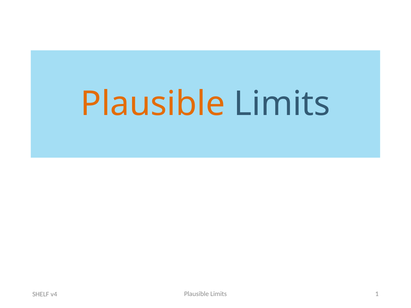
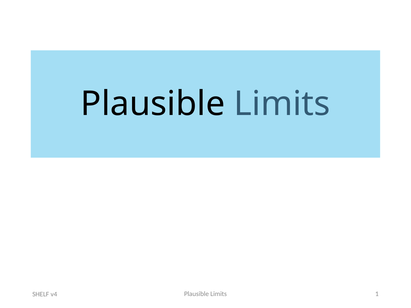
Plausible colour: orange -> black (153, 104)
